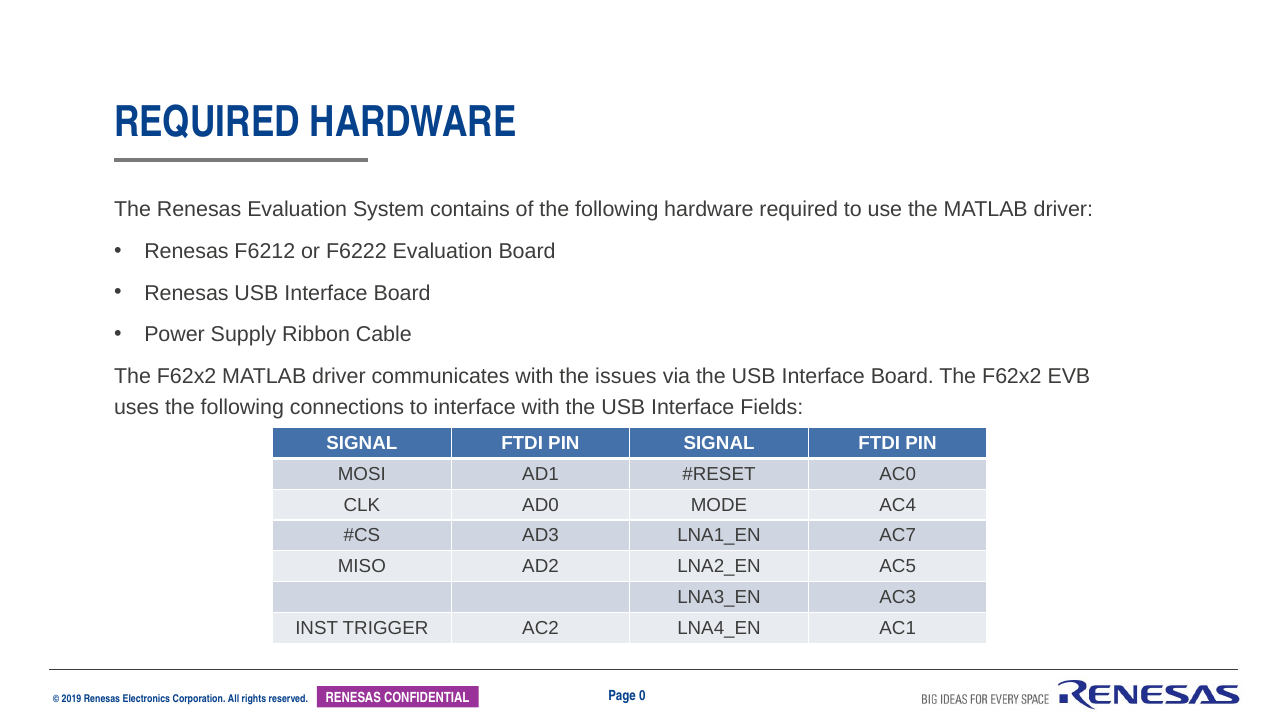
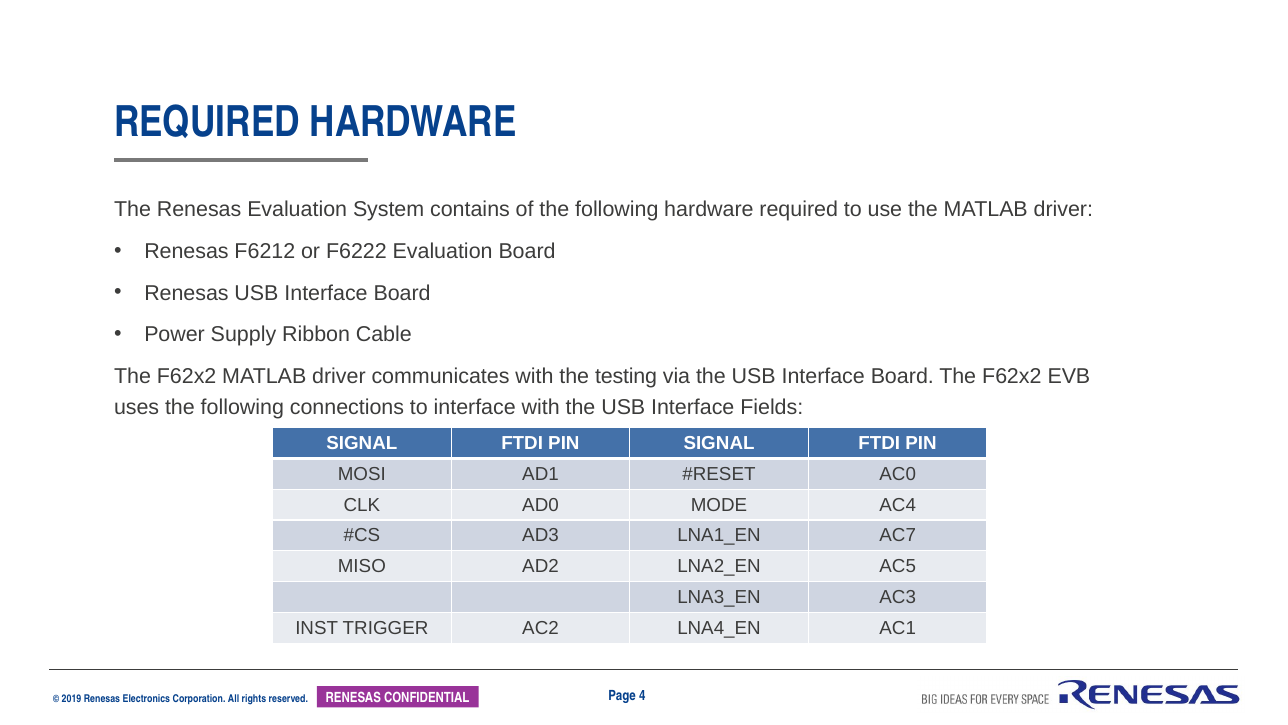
issues: issues -> testing (626, 376)
0: 0 -> 4 (642, 696)
